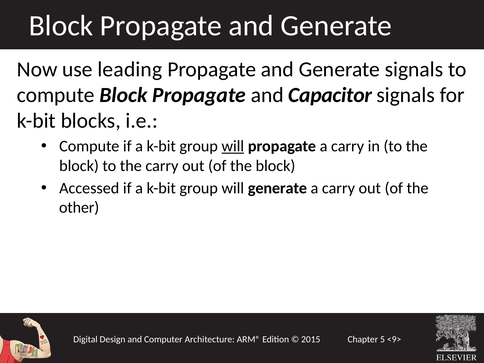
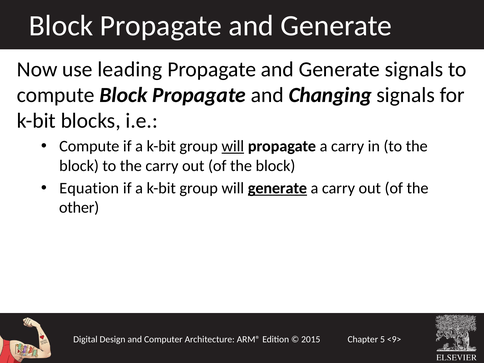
Capacitor: Capacitor -> Changing (330, 95)
Accessed: Accessed -> Equation (89, 188)
generate underline: none -> present (277, 188)
